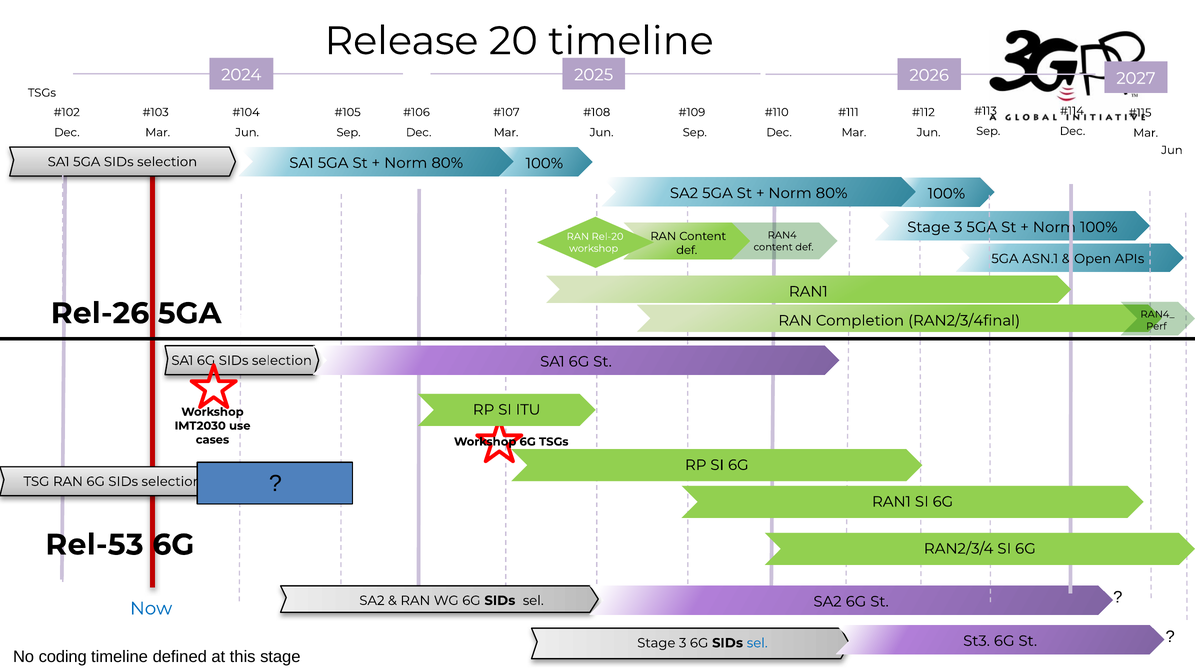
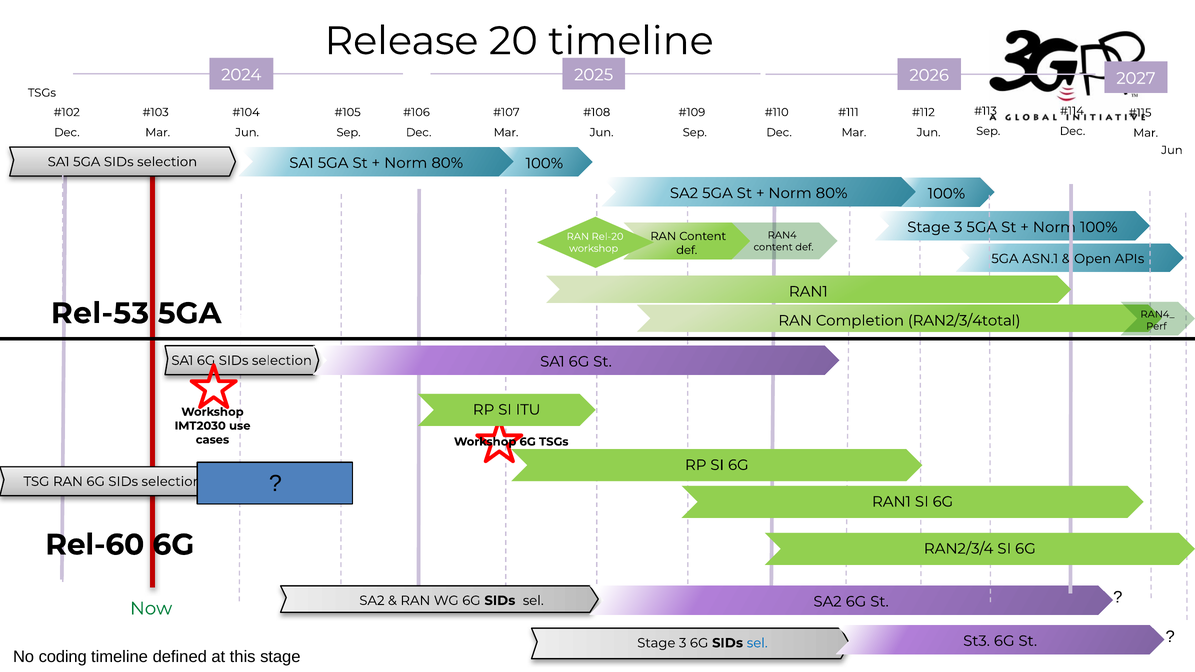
Rel-26: Rel-26 -> Rel-53 (100, 313)
RAN2/3/4final: RAN2/3/4final -> RAN2/3/4total (964, 321)
Rel-53: Rel-53 -> Rel-60 (95, 545)
Now colour: blue -> green (151, 609)
